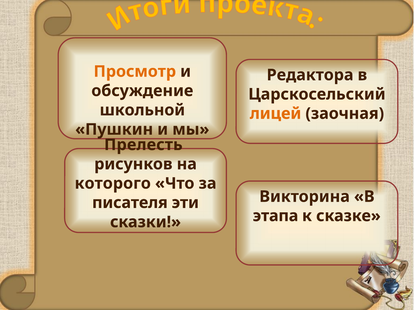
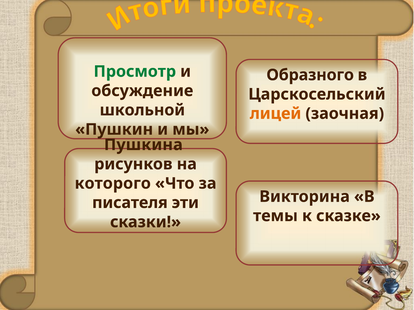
Просмотр colour: orange -> green (135, 72)
Редактора: Редактора -> Образного (310, 75)
Прелесть: Прелесть -> Пушкина (143, 145)
этапа: этапа -> темы (275, 216)
